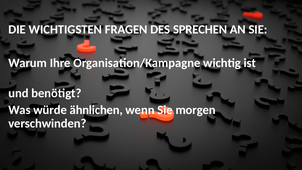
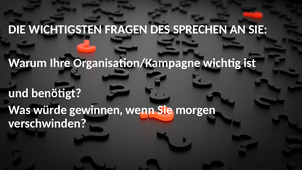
ähnlichen: ähnlichen -> gewinnen (96, 110)
